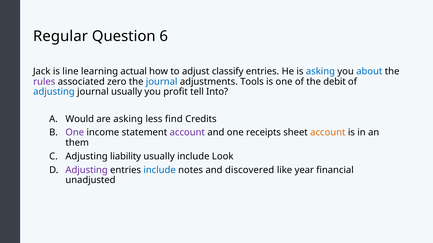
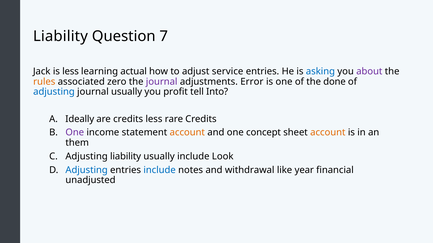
Regular: Regular -> Liability (60, 36)
6: 6 -> 7 (164, 36)
is line: line -> less (71, 72)
classify: classify -> service (228, 72)
about colour: blue -> purple (369, 72)
rules colour: purple -> orange (44, 82)
journal colour: blue -> purple (162, 82)
Tools: Tools -> Error (252, 82)
debit: debit -> done (335, 82)
Would: Would -> Ideally (80, 119)
are asking: asking -> credits (128, 119)
find: find -> rare (174, 119)
account colour: purple -> orange (187, 133)
receipts: receipts -> concept (264, 133)
Adjusting colour: purple -> blue (87, 170)
discovered: discovered -> withdrawal (250, 170)
